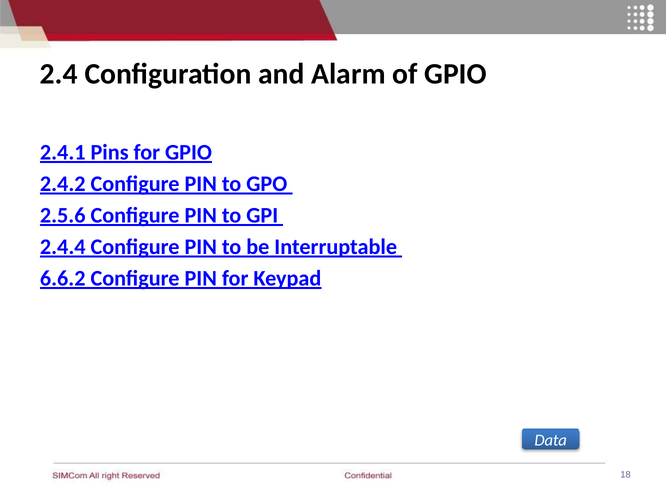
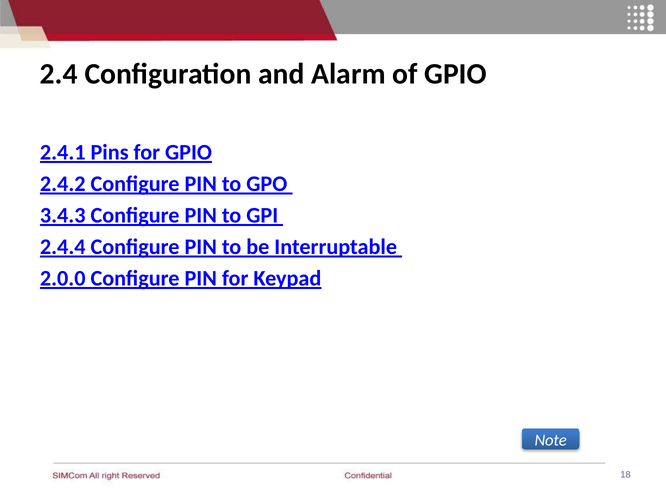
2.5.6: 2.5.6 -> 3.4.3 (63, 215)
6.6.2: 6.6.2 -> 2.0.0 (63, 278)
Data: Data -> Note (551, 440)
